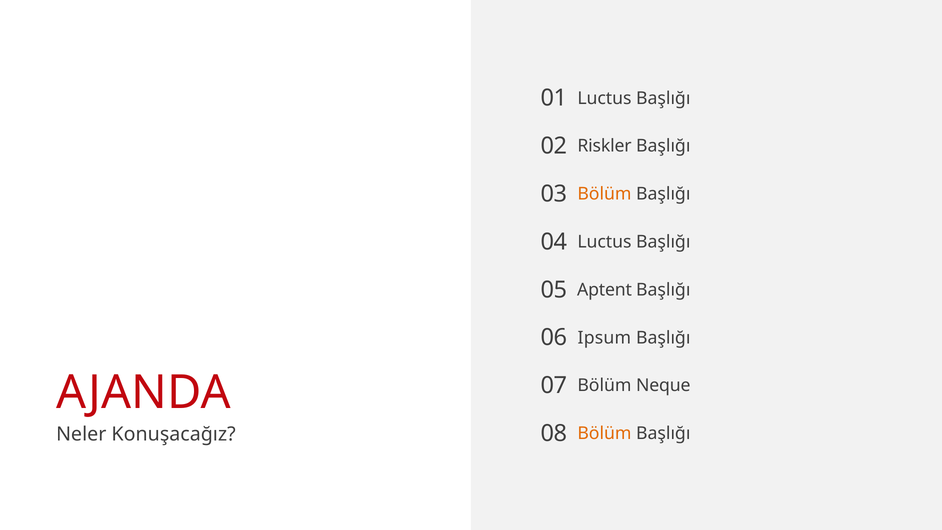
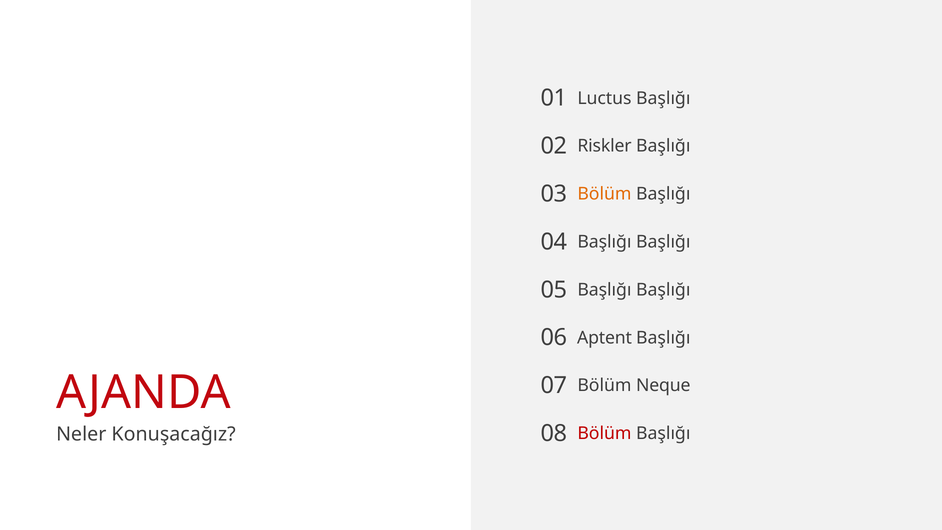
Luctus: Luctus -> Başlığı (604, 242)
Aptent: Aptent -> Başlığı (604, 290)
Ipsum: Ipsum -> Aptent (605, 338)
Bölüm colour: orange -> red (604, 433)
